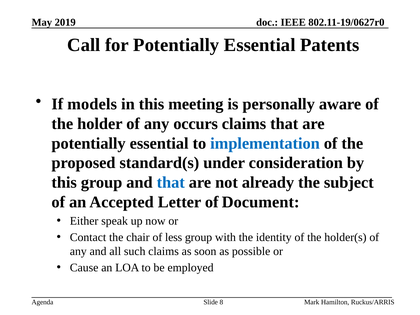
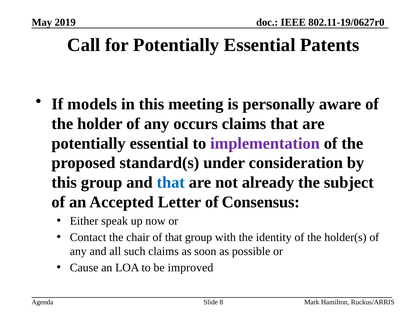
implementation colour: blue -> purple (265, 143)
Document: Document -> Consensus (261, 202)
of less: less -> that (174, 237)
employed: employed -> improved (190, 268)
